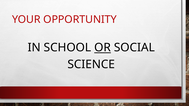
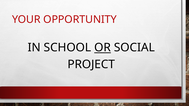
SCIENCE: SCIENCE -> PROJECT (91, 65)
